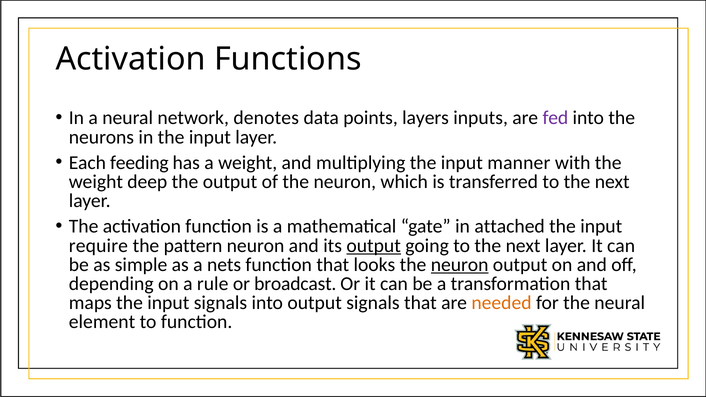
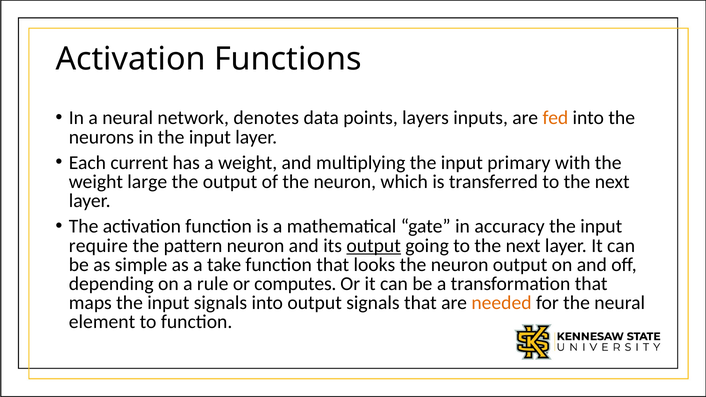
fed colour: purple -> orange (555, 118)
feeding: feeding -> current (139, 163)
manner: manner -> primary (519, 163)
deep: deep -> large (147, 182)
attached: attached -> accuracy (510, 227)
nets: nets -> take (224, 265)
neuron underline: present -> none (460, 265)
broadcast: broadcast -> computes (295, 284)
